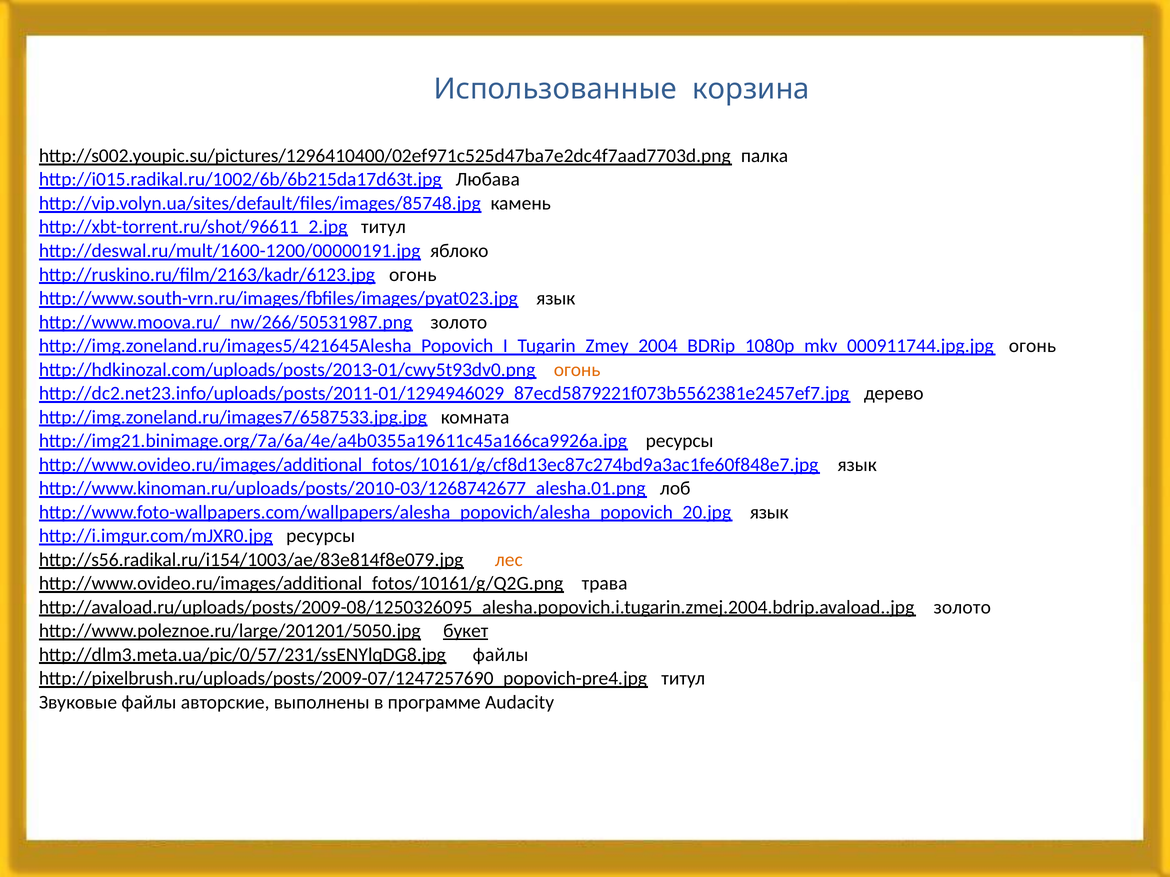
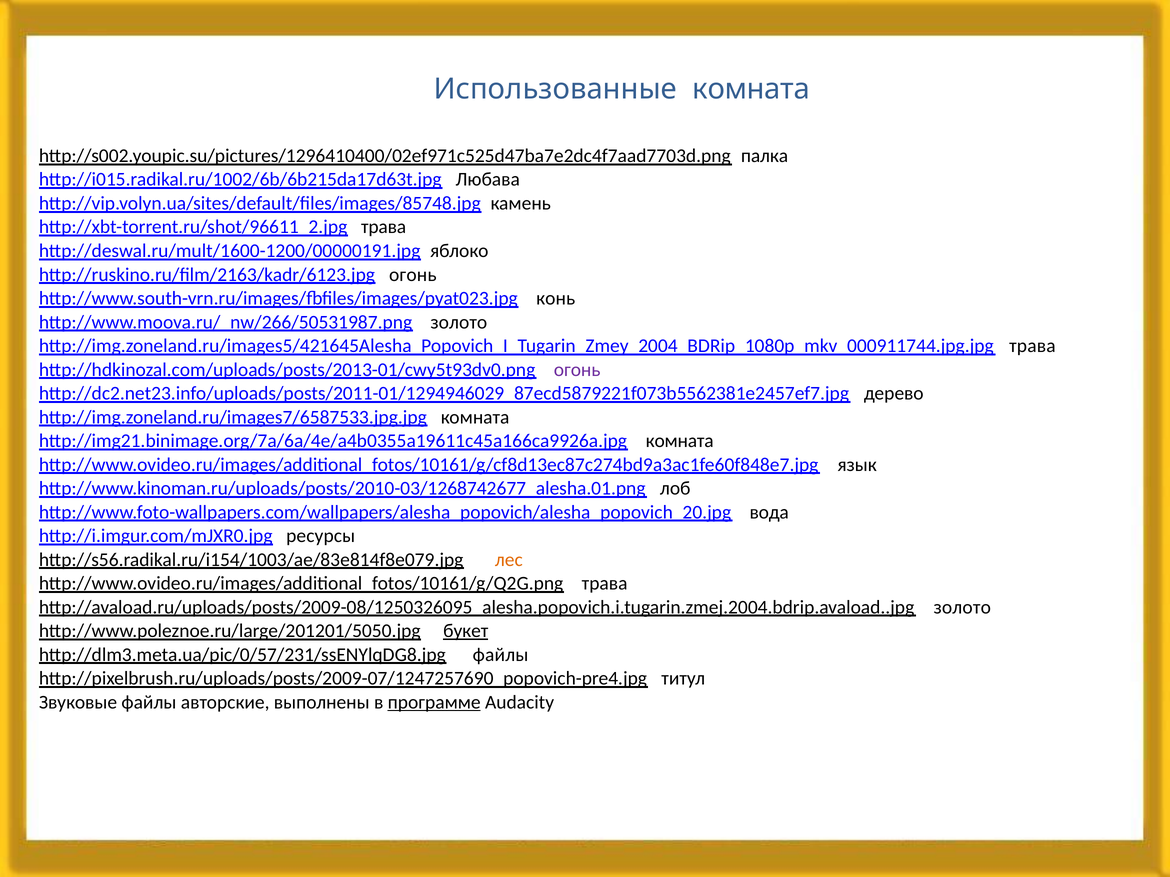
Использованные корзина: корзина -> комната (751, 89)
http://xbt-torrent.ru/shot/96611_2.jpg титул: титул -> трава (384, 227)
http://www.south-vrn.ru/images/fbfiles/images/pyat023.jpg язык: язык -> конь (556, 299)
огонь: огонь -> трава (1032, 346)
огонь colour: orange -> purple (577, 370)
http://img21.binimage.org/7a/6a/4e/a4b0355a19611c45a166ca9926a.jpg ресурсы: ресурсы -> комната (680, 441)
http://www.foto-wallpapers.com/wallpapers/alesha_popovich/alesha_popovich_20.jpg язык: язык -> вода (769, 512)
программе underline: none -> present (434, 703)
